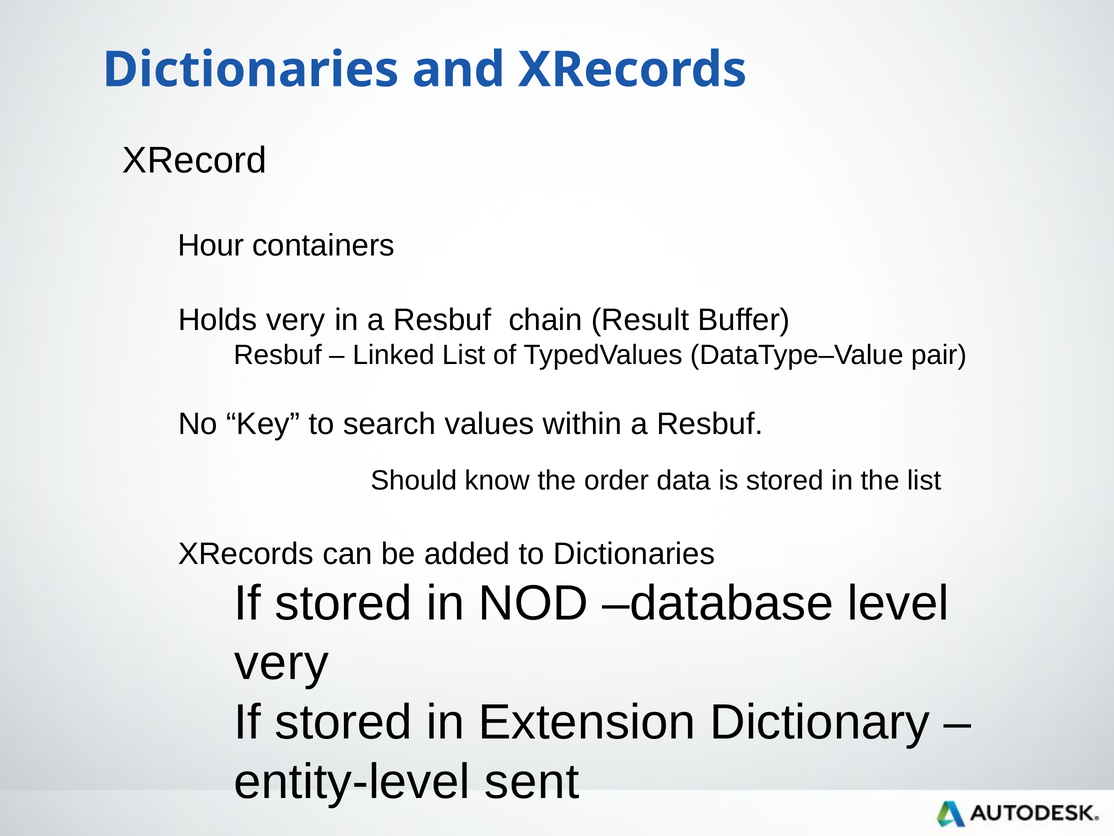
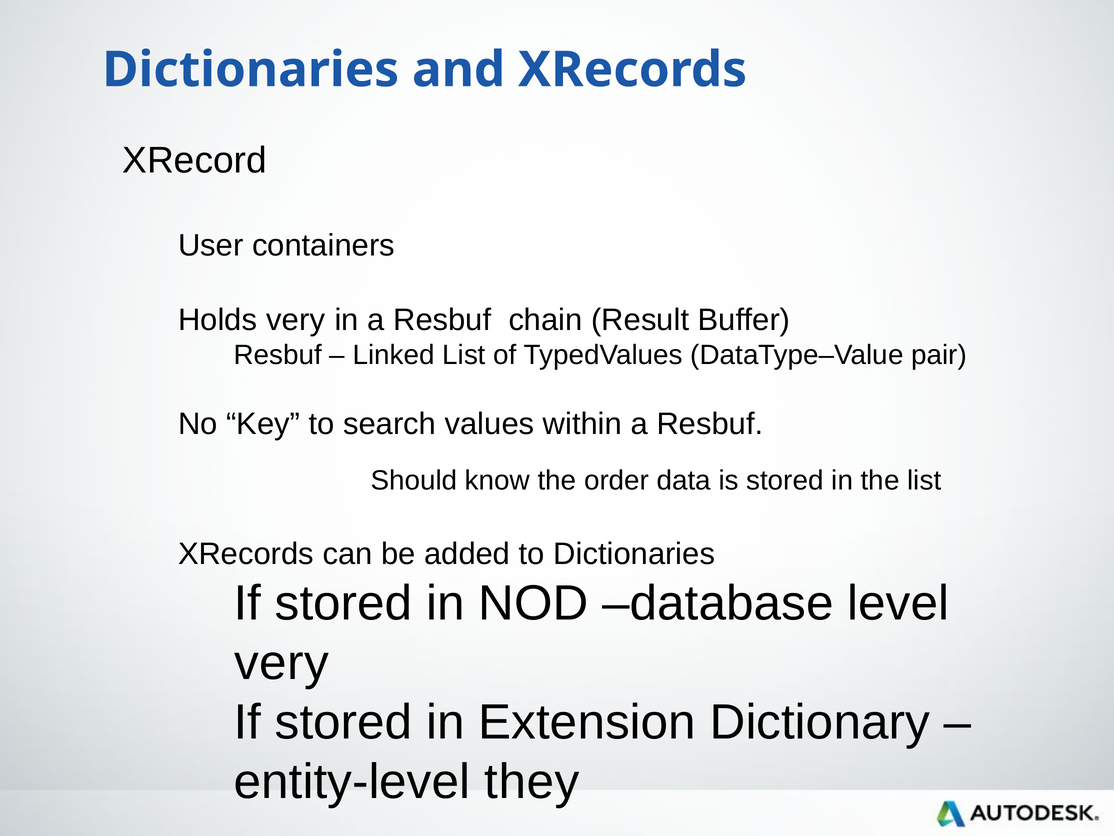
Hour: Hour -> User (211, 245)
sent: sent -> they (532, 781)
